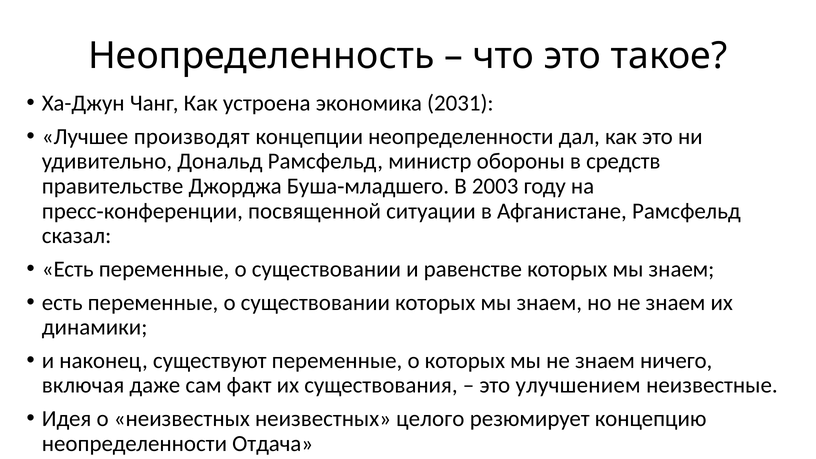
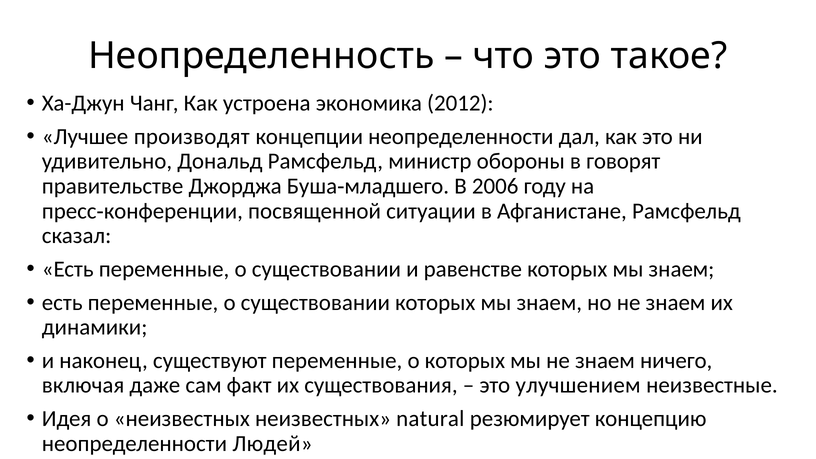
2031: 2031 -> 2012 (460, 103)
средств: средств -> говорят (623, 161)
2003: 2003 -> 2006 (495, 186)
целого: целого -> natural (430, 419)
Отдача: Отдача -> Людей (272, 444)
